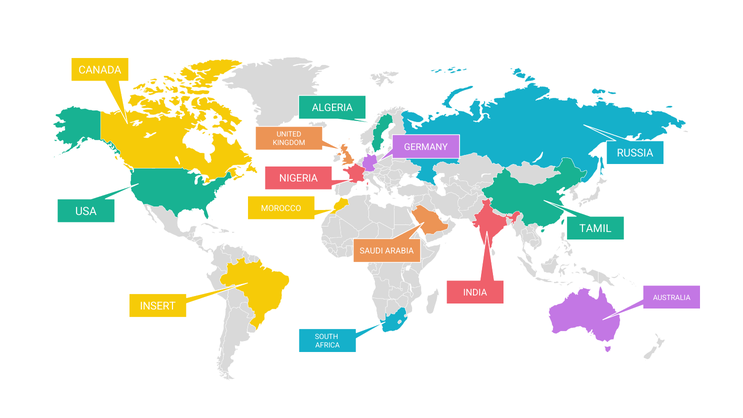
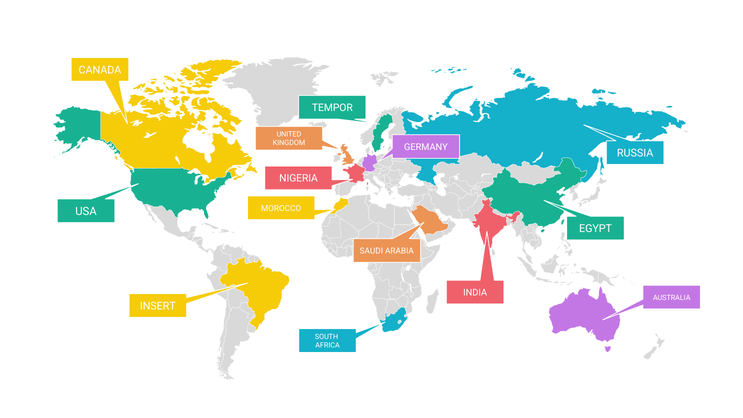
ALGERIA: ALGERIA -> TEMPOR (332, 108)
TAMIL: TAMIL -> EGYPT (596, 229)
